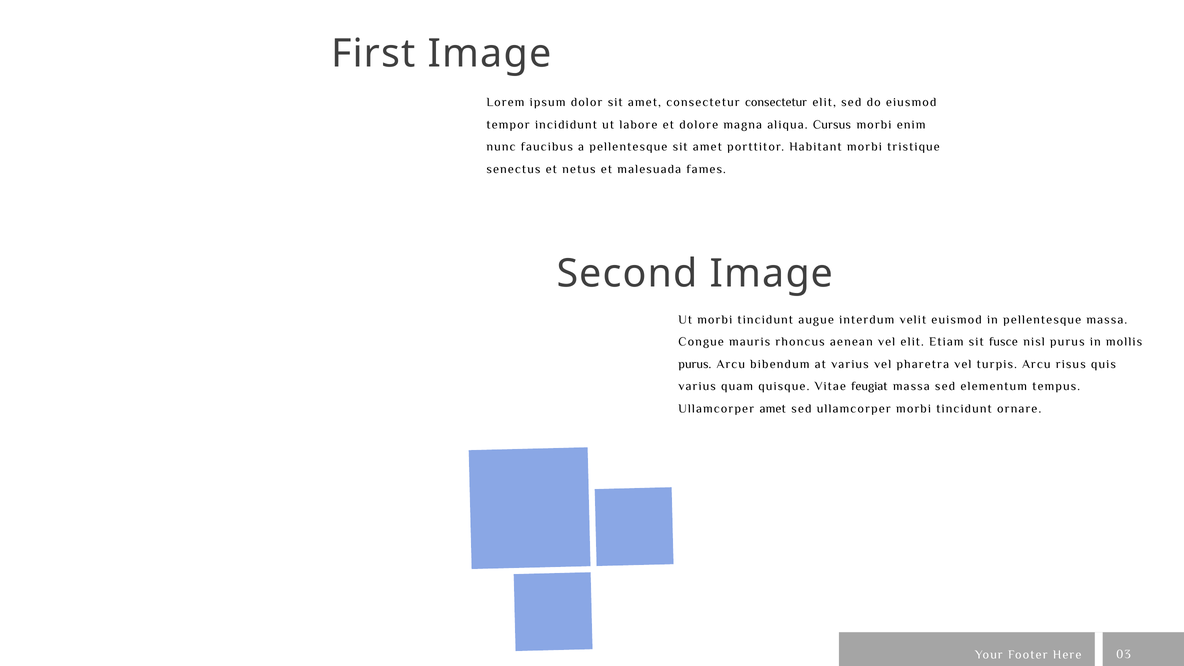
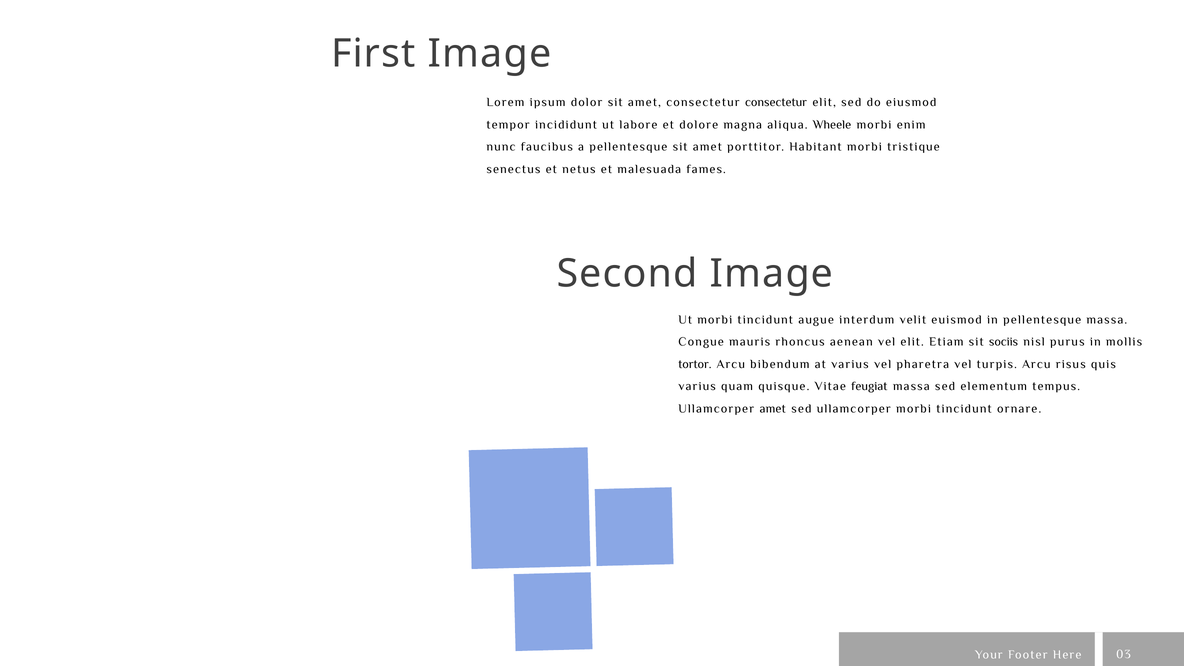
Cursus: Cursus -> Wheele (832, 125)
fusce: fusce -> sociis (1004, 342)
purus: purus -> tortor (695, 364)
